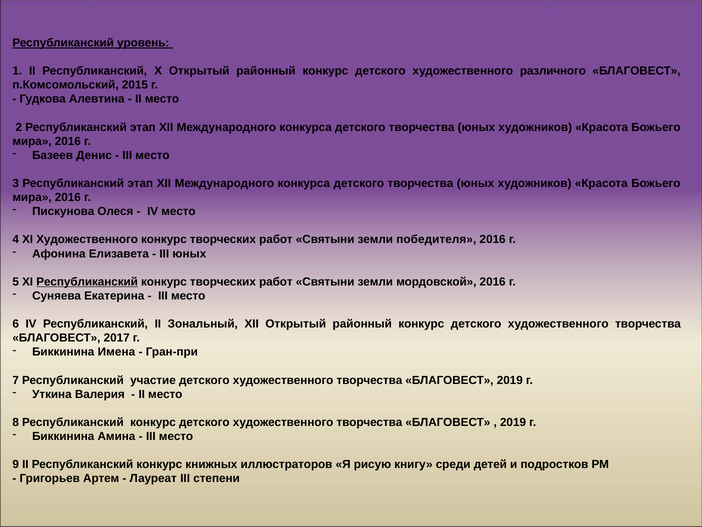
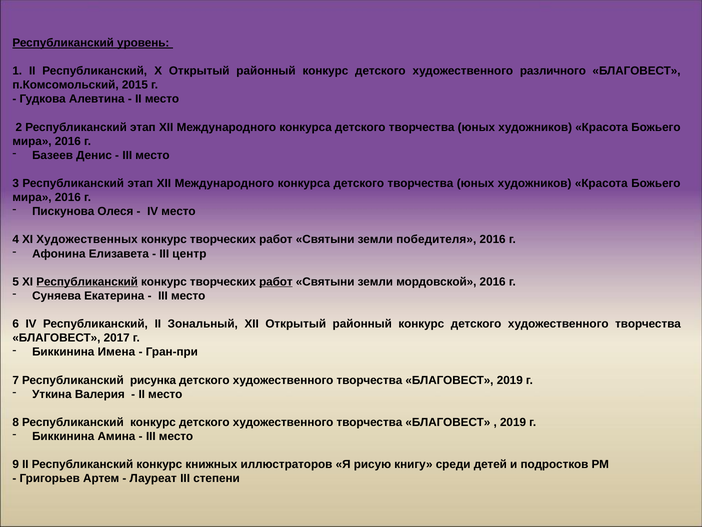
XI Художественного: Художественного -> Художественных (87, 239)
III юных: юных -> центр (189, 253)
работ underline: none -> present (276, 282)
участие: участие -> рисунка (153, 380)
